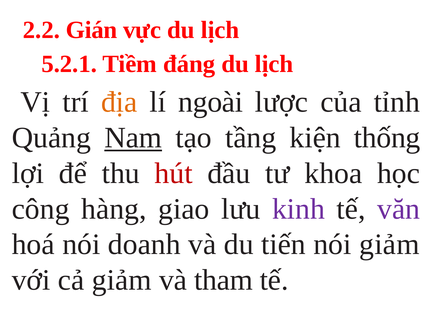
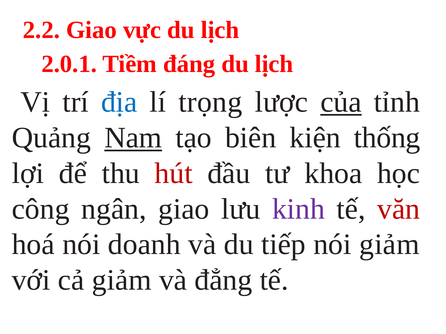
2.2 Gián: Gián -> Giao (91, 30)
5.2.1: 5.2.1 -> 2.0.1 (69, 64)
địa colour: orange -> blue (119, 102)
ngoài: ngoài -> trọng (210, 102)
của underline: none -> present (341, 102)
tầng: tầng -> biên (251, 138)
hàng: hàng -> ngân (114, 209)
văn colour: purple -> red (399, 209)
tiến: tiến -> tiếp (284, 245)
tham: tham -> đẳng (223, 281)
